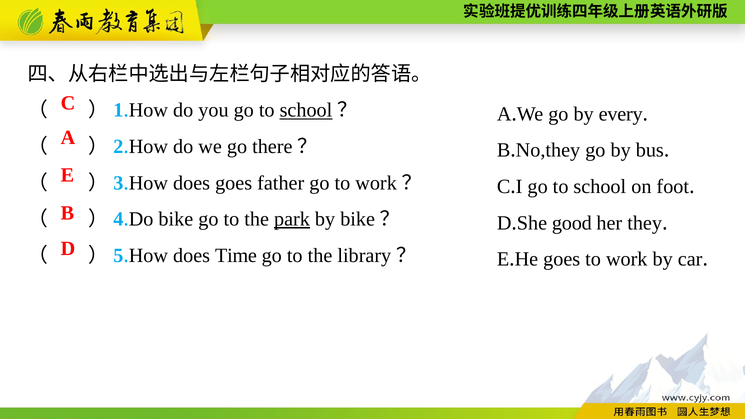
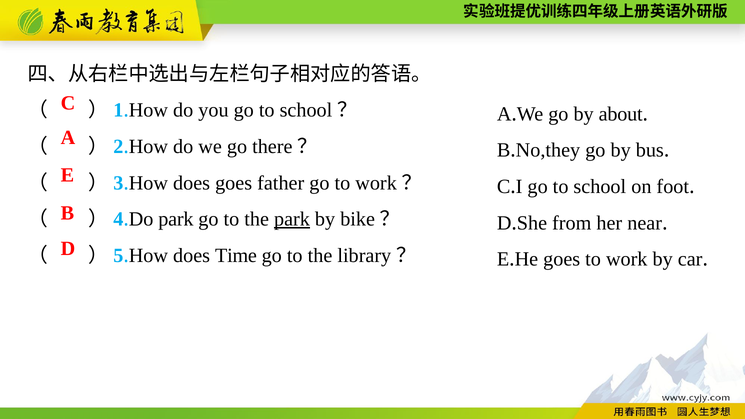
school underline: present -> none (306, 110)
every: every -> about (621, 114)
Do bike: bike -> park (176, 219)
good: good -> from (572, 223)
they: they -> near (645, 223)
